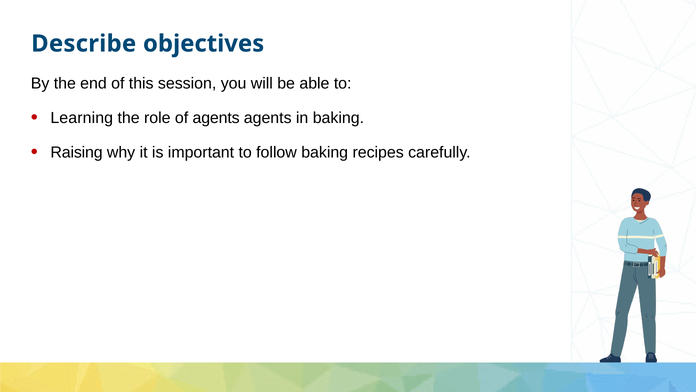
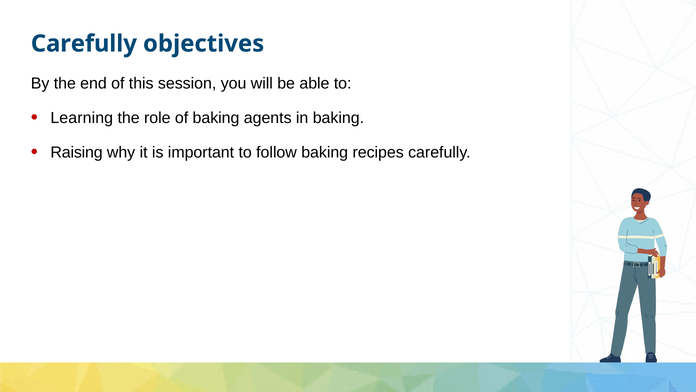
Describe: Describe -> Carefully (84, 44)
of agents: agents -> baking (216, 118)
